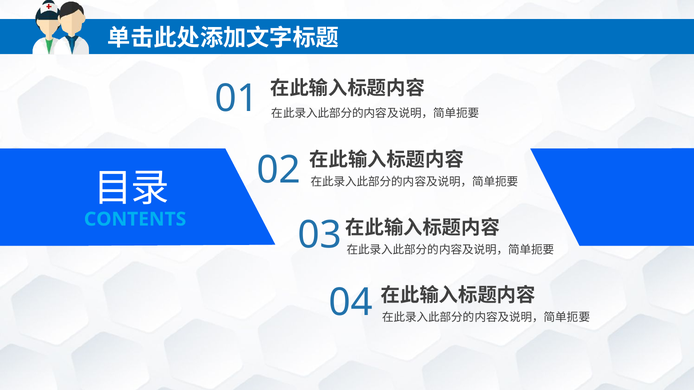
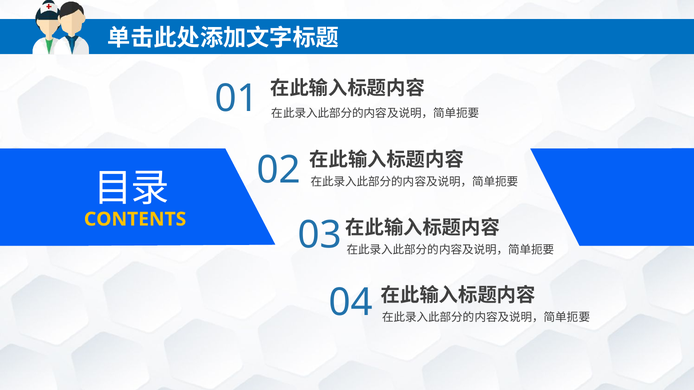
CONTENTS colour: light blue -> yellow (135, 219)
